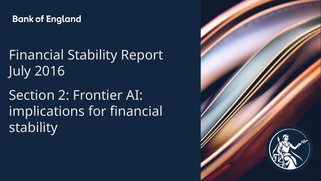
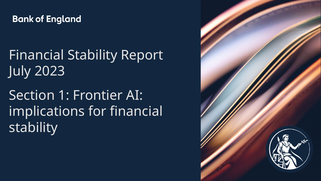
2016: 2016 -> 2023 (50, 71)
2: 2 -> 1 (64, 95)
